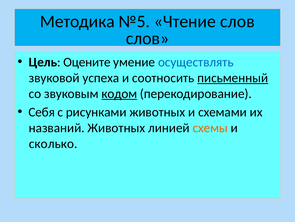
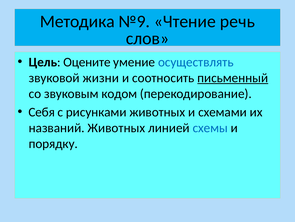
№5: №5 -> №9 (134, 21)
Чтение слов: слов -> речь (237, 21)
успеха: успеха -> жизни (101, 78)
кодом underline: present -> none (119, 93)
схемы colour: orange -> blue (210, 127)
сколько: сколько -> порядку (53, 143)
